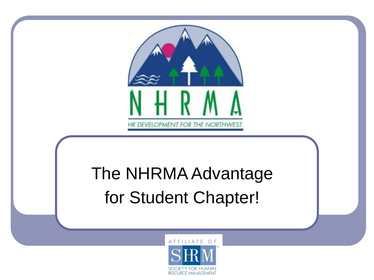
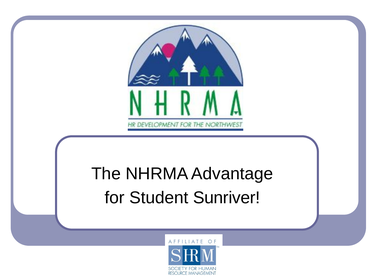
Chapter: Chapter -> Sunriver (227, 198)
